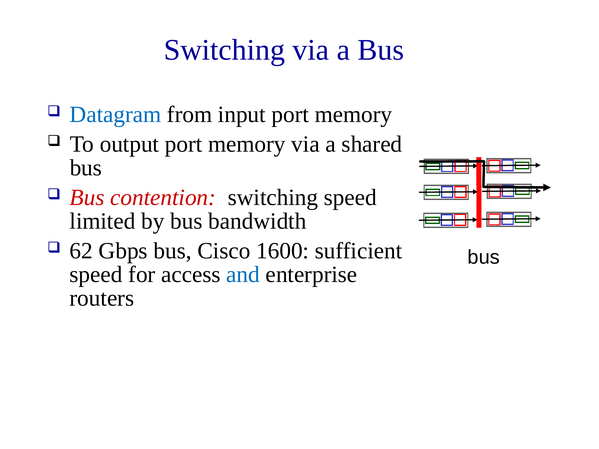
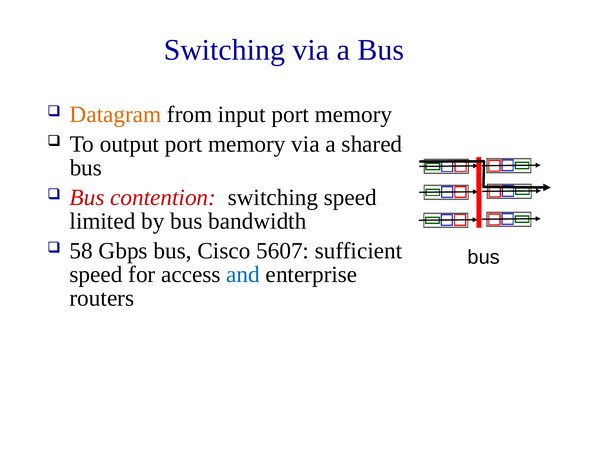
Datagram colour: blue -> orange (115, 115)
62: 62 -> 58 (81, 251)
1600: 1600 -> 5607 (283, 251)
